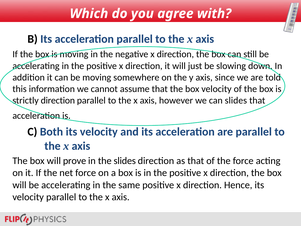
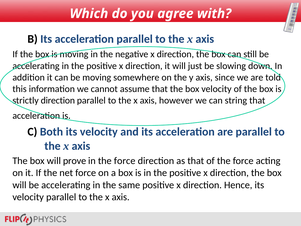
can slides: slides -> string (236, 100)
in the slides: slides -> force (125, 161)
